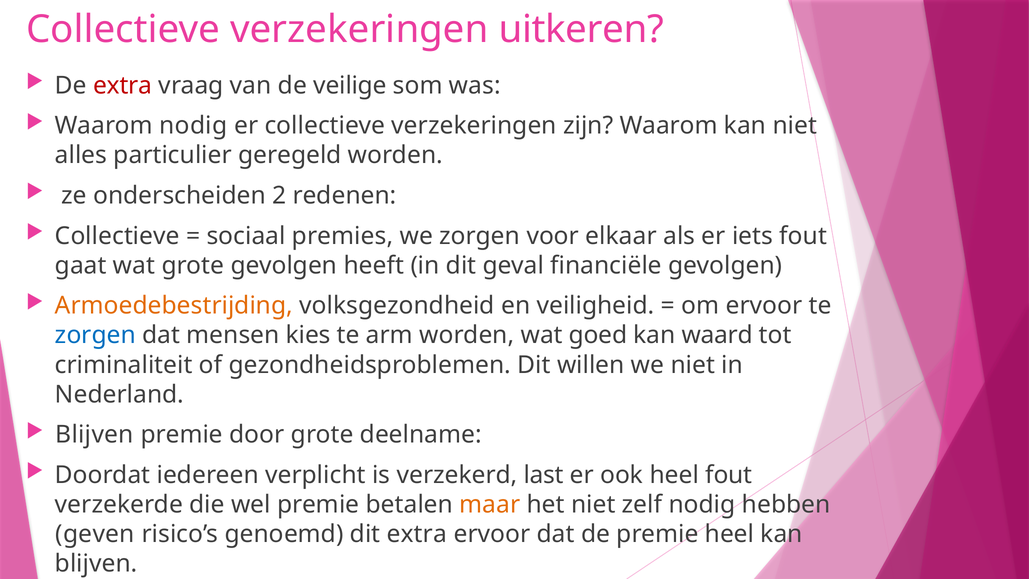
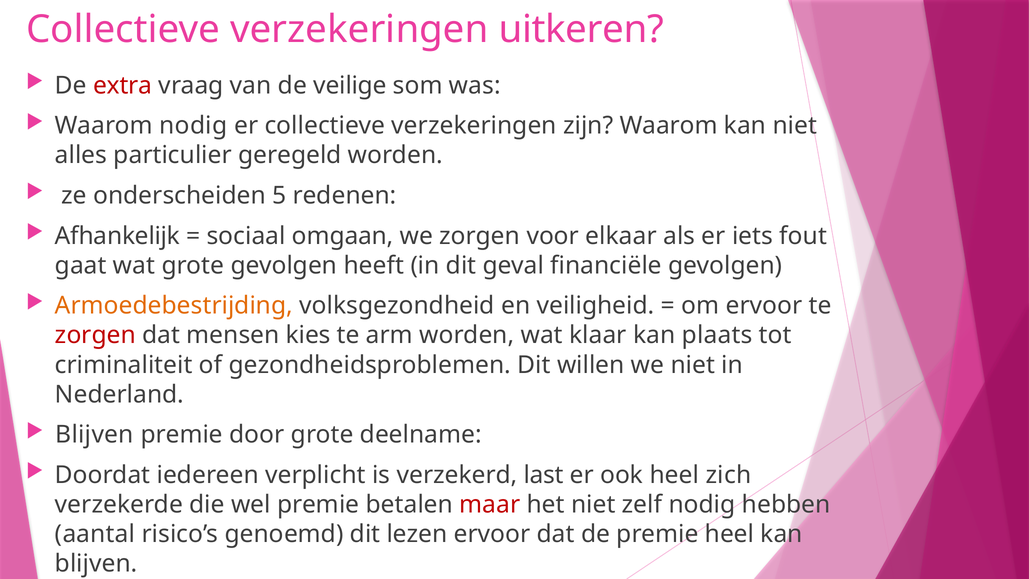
2: 2 -> 5 (279, 195)
Collectieve: Collectieve -> Afhankelijk (117, 236)
premies: premies -> omgaan (343, 236)
zorgen colour: blue -> red (95, 335)
goed: goed -> klaar (598, 335)
waard: waard -> plaats (717, 335)
heel fout: fout -> zich (729, 475)
maar colour: orange -> red (490, 504)
geven: geven -> aantal (95, 534)
dit extra: extra -> lezen (417, 534)
